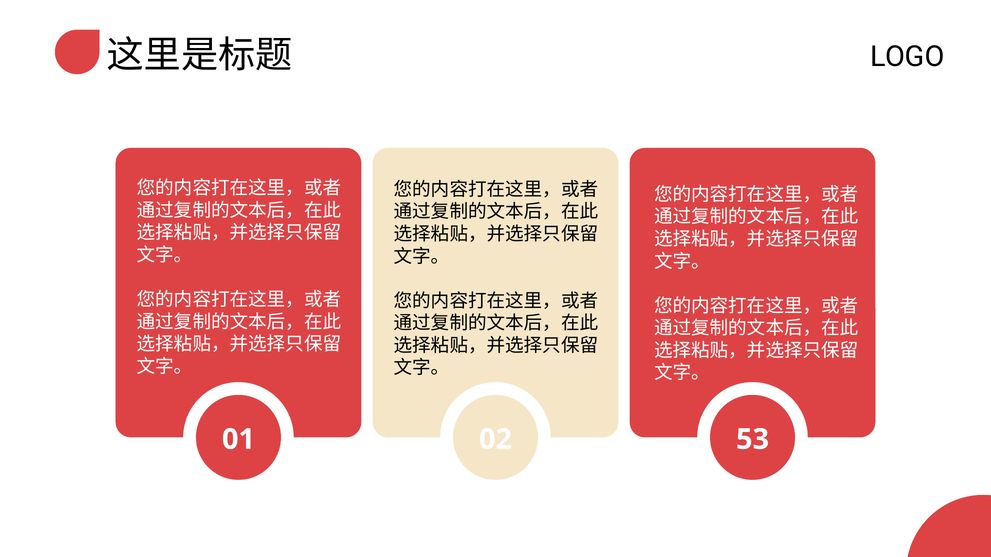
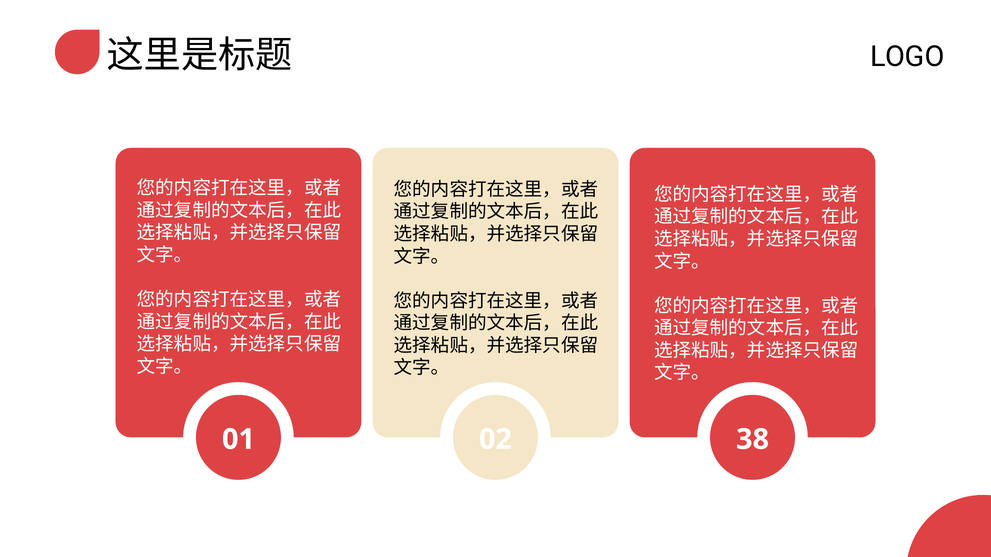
53: 53 -> 38 (753, 440)
